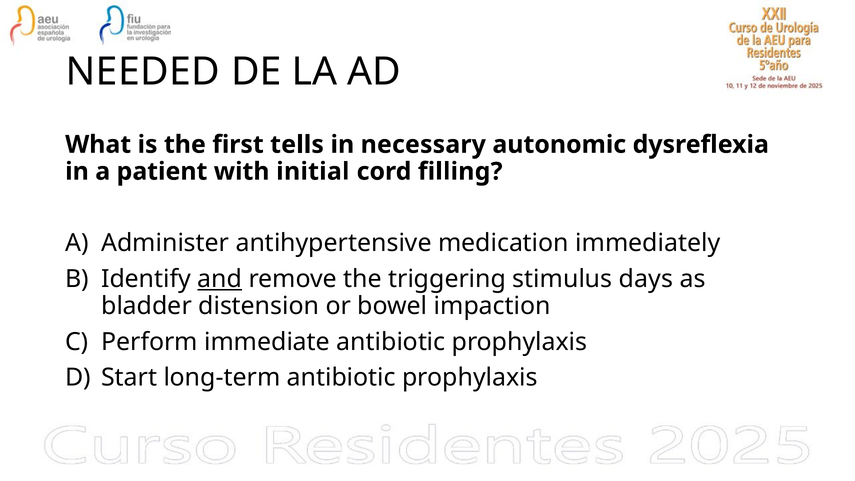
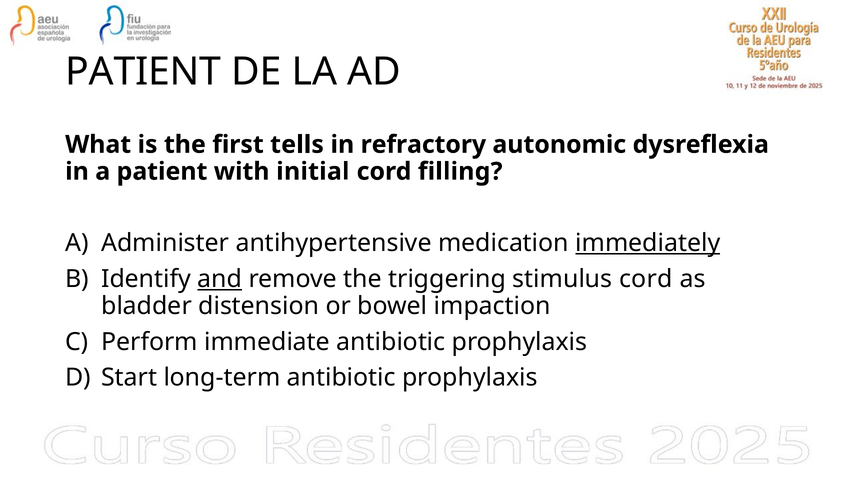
NEEDED: NEEDED -> PATIENT (143, 72)
necessary: necessary -> refractory (423, 145)
immediately underline: none -> present (648, 243)
stimulus days: days -> cord (646, 279)
